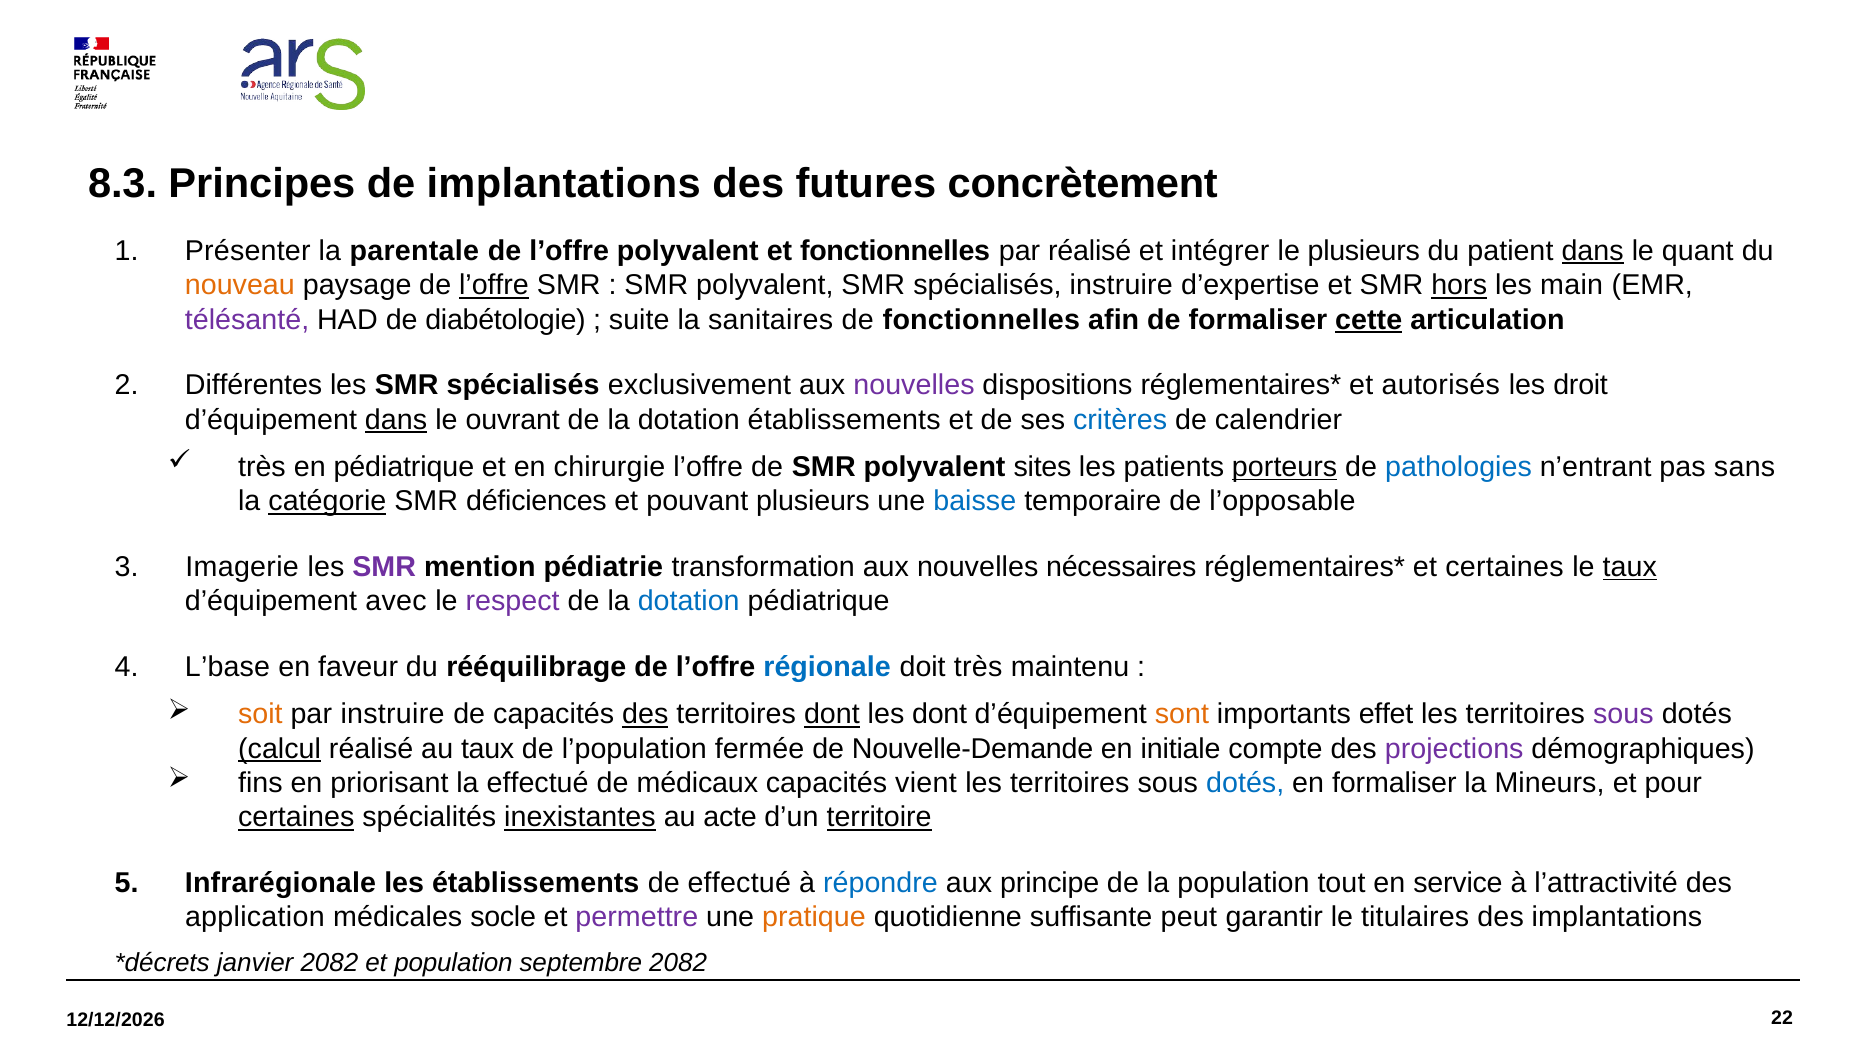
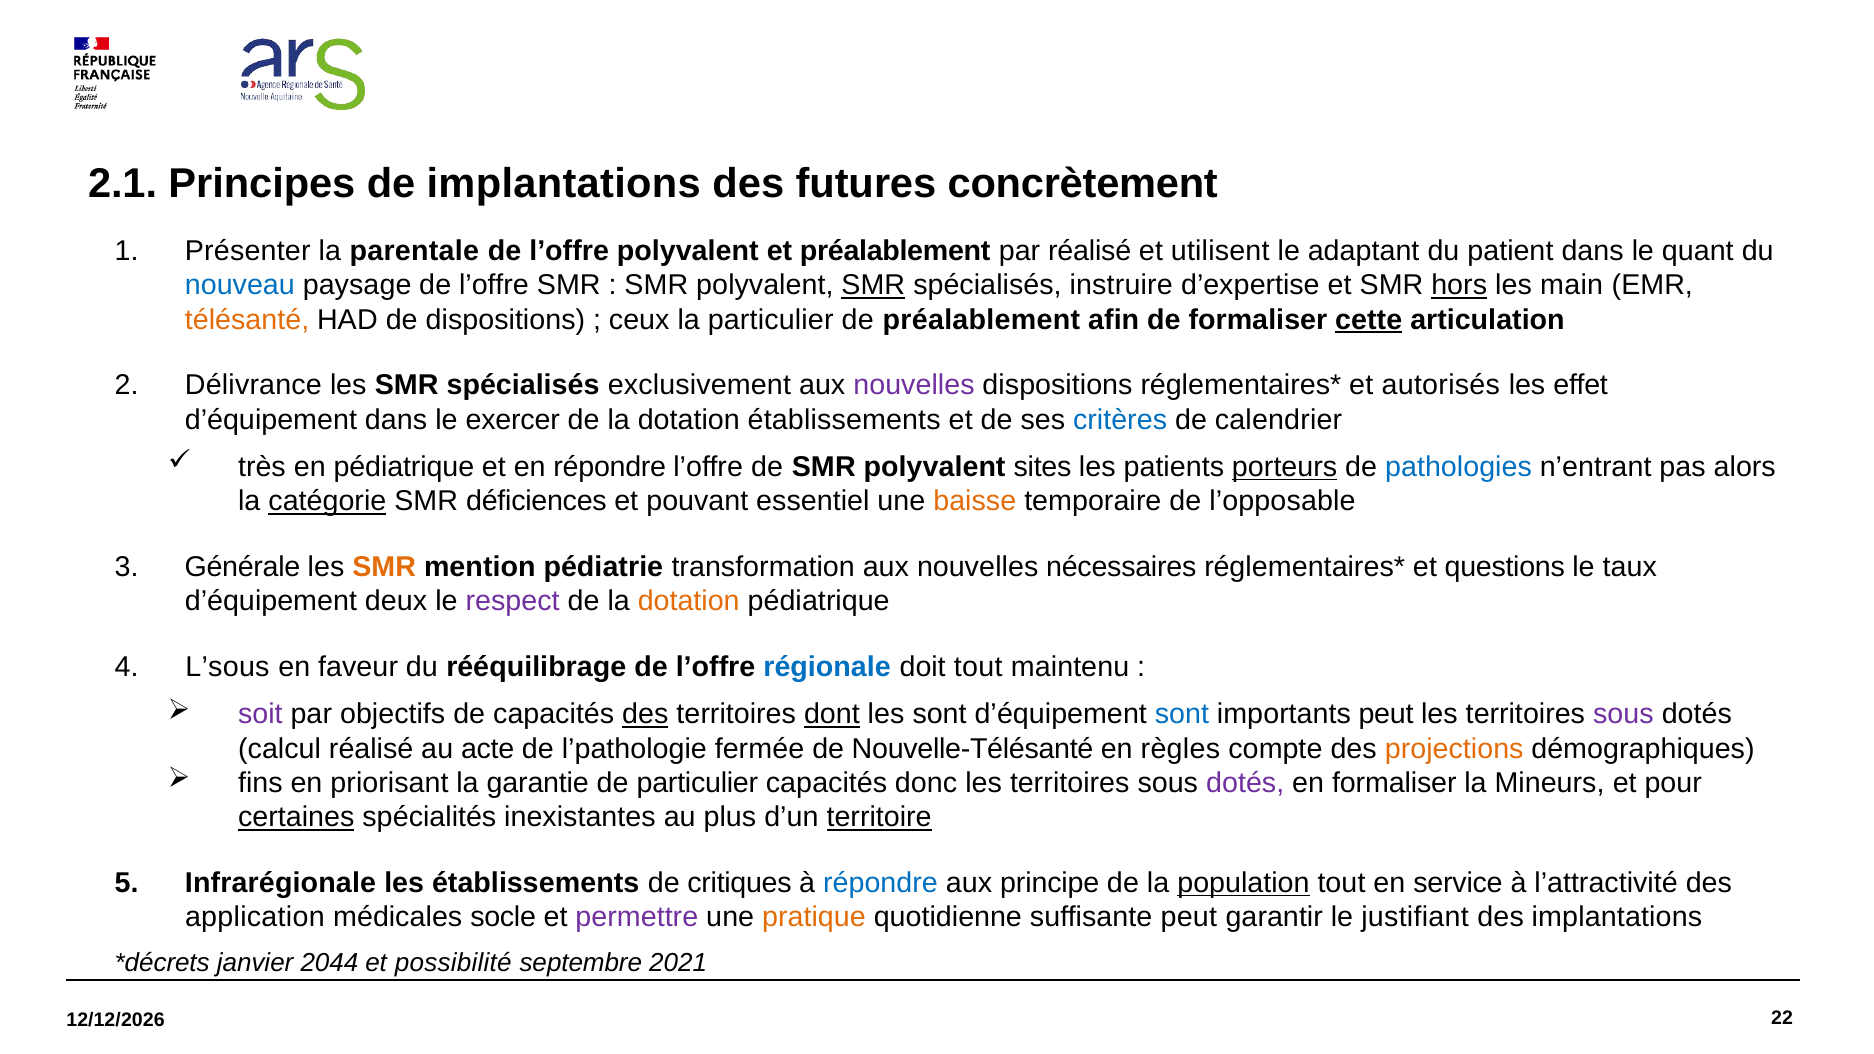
8.3: 8.3 -> 2.1 (123, 184)
et fonctionnelles: fonctionnelles -> préalablement (895, 251)
intégrer: intégrer -> utilisent (1220, 251)
le plusieurs: plusieurs -> adaptant (1364, 251)
dans underline: present -> none (1593, 251)
nouveau colour: orange -> blue (240, 285)
l’offre underline: present -> none (494, 285)
SMR underline: none -> present (873, 285)
télésanté colour: purple -> orange (247, 320)
de diabétologie: diabétologie -> dispositions (505, 320)
suite: suite -> ceux (639, 320)
la sanitaires: sanitaires -> particulier (771, 320)
de fonctionnelles: fonctionnelles -> préalablement (981, 320)
Différentes: Différentes -> Délivrance (253, 385)
droit: droit -> effet (1581, 385)
dans underline: present -> none (396, 420)
ouvrant: ouvrant -> exercer (513, 420)
en chirurgie: chirurgie -> répondre (610, 467)
sans: sans -> alors (1745, 467)
pouvant plusieurs: plusieurs -> essentiel (813, 502)
baisse colour: blue -> orange (975, 502)
Imagerie: Imagerie -> Générale (242, 567)
SMR colour: purple -> orange (384, 567)
et certaines: certaines -> questions (1505, 567)
taux underline: present -> none (1630, 567)
avec: avec -> deux (396, 602)
dotation colour: blue -> orange (689, 602)
L’base: L’base -> L’sous (227, 667)
doit très: très -> tout (978, 667)
soit colour: orange -> purple (260, 714)
par instruire: instruire -> objectifs (393, 714)
les dont: dont -> sont (940, 714)
sont colour: orange -> blue (1182, 714)
importants effet: effet -> peut (1386, 714)
calcul underline: present -> none (280, 749)
au taux: taux -> acte (488, 749)
l’population: l’population -> l’pathologie (634, 749)
Nouvelle-Demande: Nouvelle-Demande -> Nouvelle-Télésanté (973, 749)
initiale: initiale -> règles (1180, 749)
projections colour: purple -> orange (1454, 749)
la effectué: effectué -> garantie (538, 783)
de médicaux: médicaux -> particulier (697, 783)
vient: vient -> donc (926, 783)
dotés colour: blue -> purple (1245, 783)
inexistantes underline: present -> none (580, 818)
acte: acte -> plus (730, 818)
de effectué: effectué -> critiques (740, 883)
population underline: none -> present (1243, 883)
titulaires: titulaires -> justifiant (1415, 918)
janvier 2082: 2082 -> 2044 (329, 963)
et population: population -> possibilité (453, 963)
septembre 2082: 2082 -> 2021 (678, 963)
